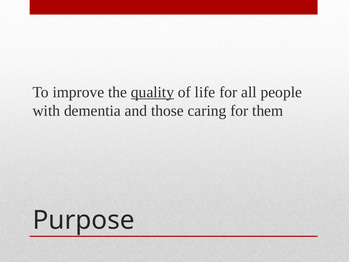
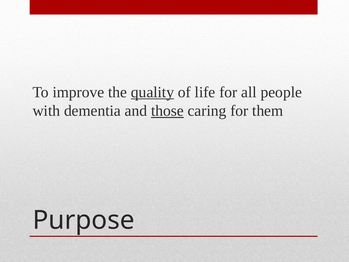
those underline: none -> present (167, 111)
